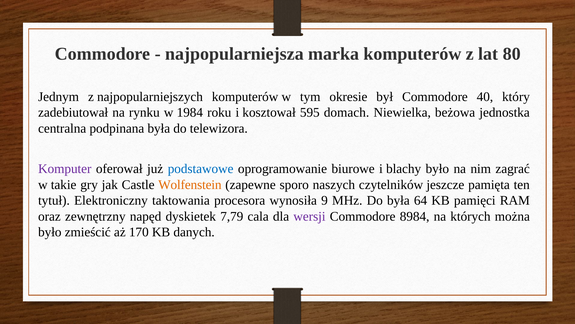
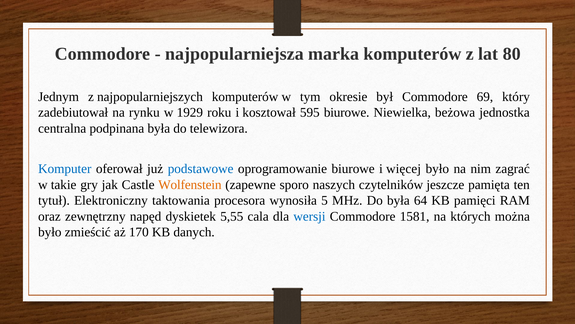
40: 40 -> 69 (485, 96)
1984: 1984 -> 1929 (190, 112)
595 domach: domach -> biurowe (347, 112)
Komputer colour: purple -> blue (65, 169)
blachy: blachy -> więcej (404, 169)
9: 9 -> 5 (325, 200)
7,79: 7,79 -> 5,55 (232, 216)
wersji colour: purple -> blue (309, 216)
8984: 8984 -> 1581 (415, 216)
